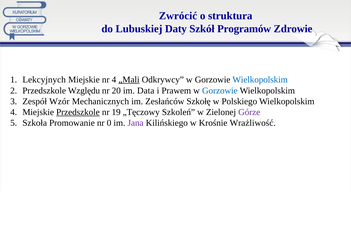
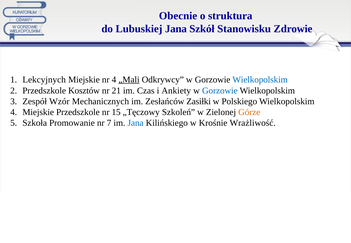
Zwrócić: Zwrócić -> Obecnie (178, 16)
Lubuskiej Daty: Daty -> Jana (176, 29)
Programów: Programów -> Stanowisku (244, 29)
Względu: Względu -> Kosztów (84, 91)
20: 20 -> 21 (116, 91)
Data: Data -> Czas (146, 91)
Prawem: Prawem -> Ankiety (176, 91)
Szkołę: Szkołę -> Zasiłki (199, 101)
Przedszkole underline: present -> none (78, 112)
19: 19 -> 15 (116, 112)
Górze colour: purple -> orange (249, 112)
0: 0 -> 7 (109, 123)
Jana colour: purple -> blue (136, 123)
